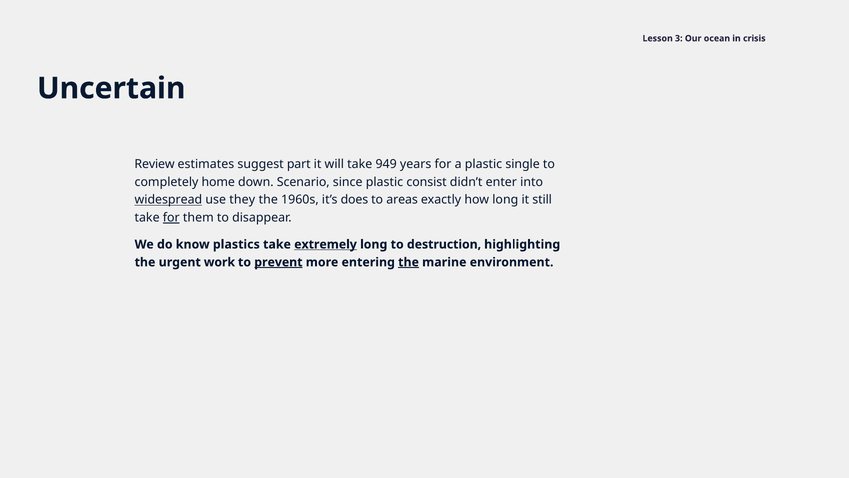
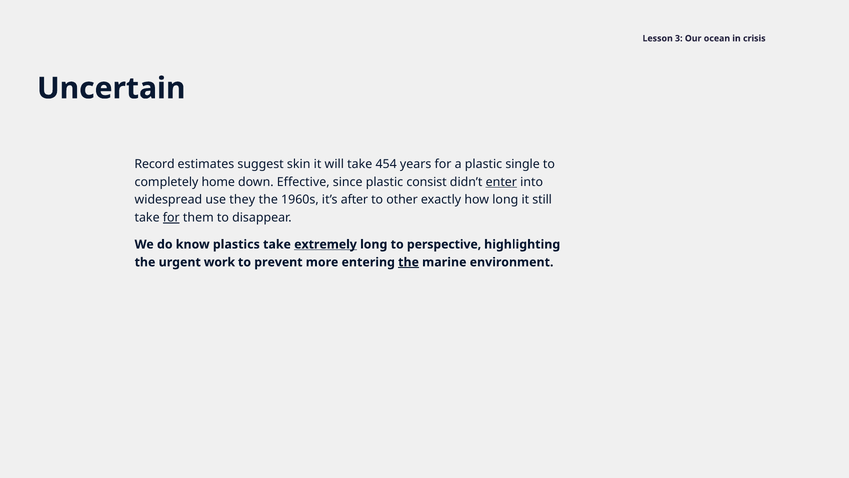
Review: Review -> Record (155, 164)
part: part -> skin (299, 164)
949: 949 -> 454 (386, 164)
Scenario: Scenario -> Effective (303, 182)
enter underline: none -> present (501, 182)
widespread underline: present -> none (168, 200)
does: does -> after (354, 200)
areas: areas -> other (402, 200)
destruction: destruction -> perspective (444, 244)
prevent underline: present -> none (278, 262)
